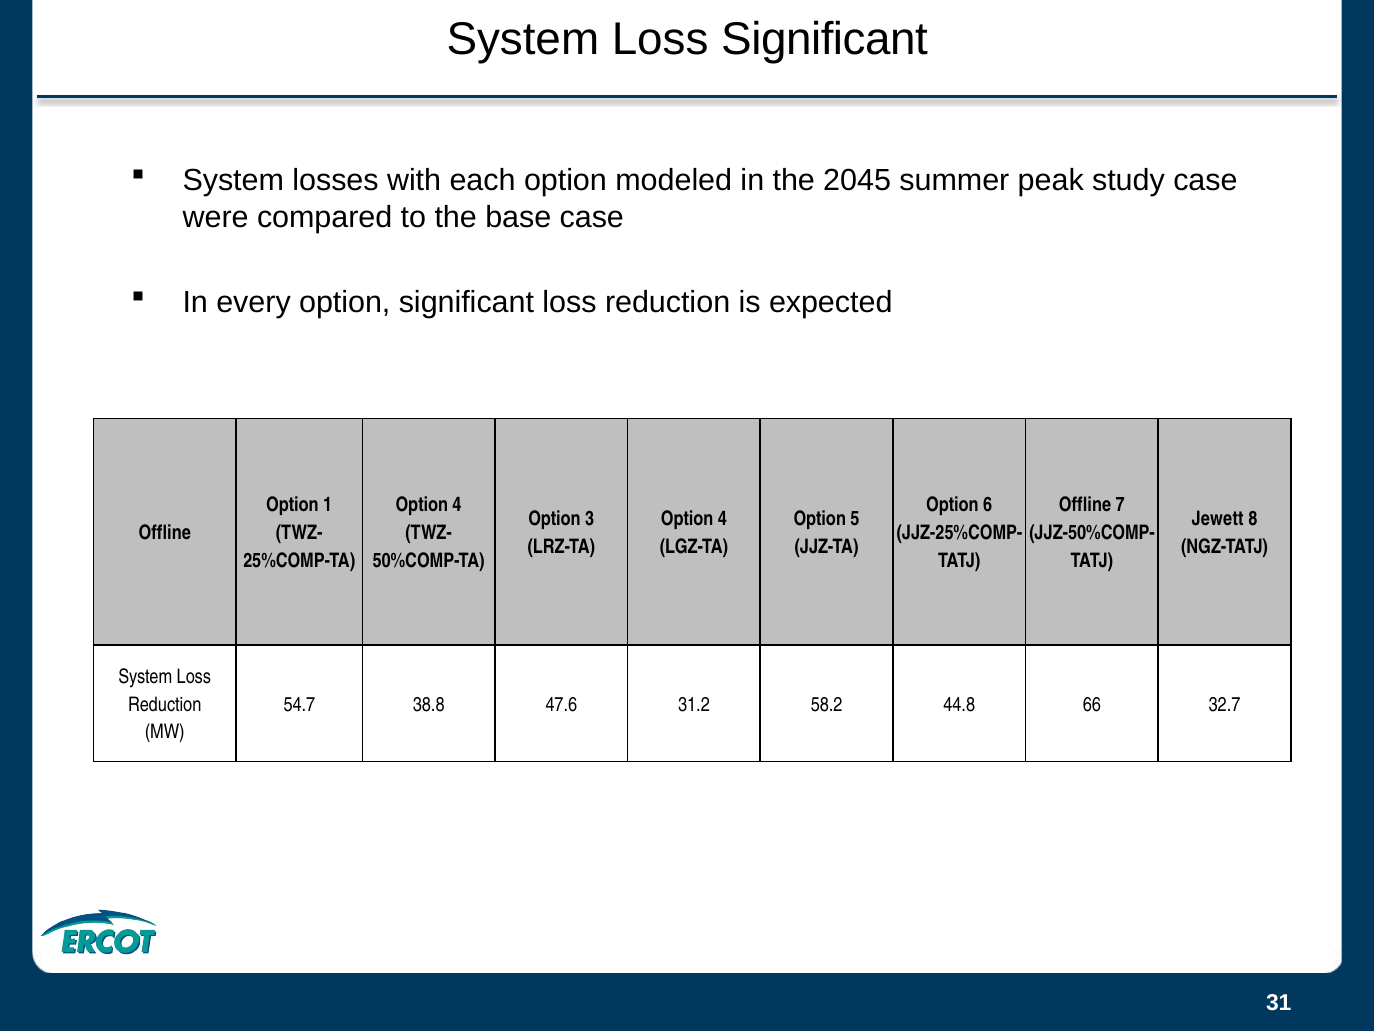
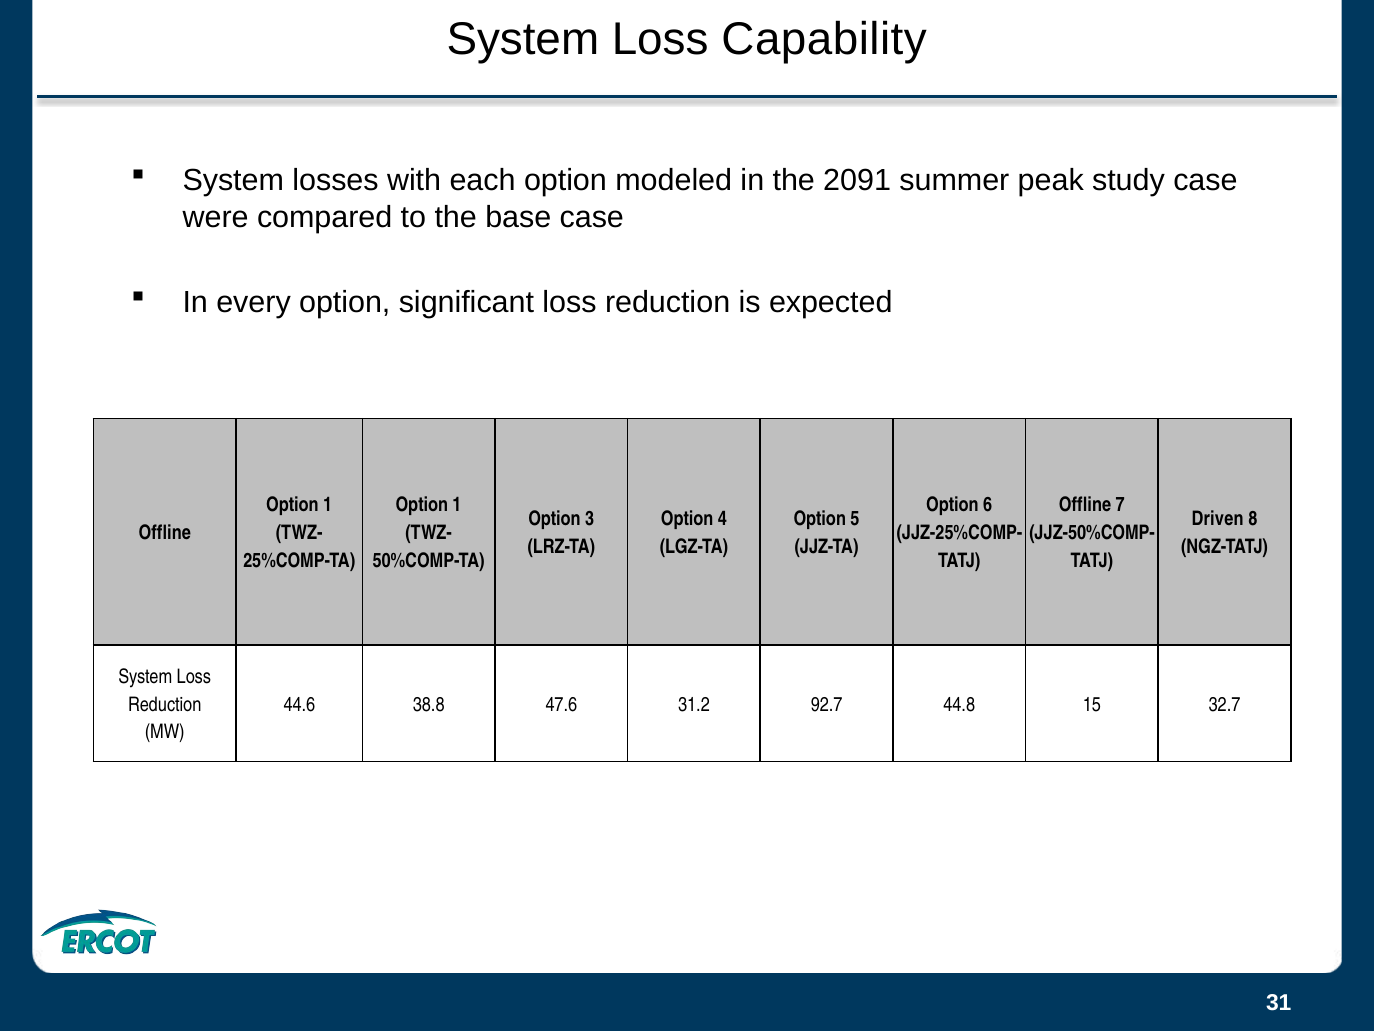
Loss Significant: Significant -> Capability (824, 39)
2045: 2045 -> 2091 (857, 180)
4: 4 -> 1 (457, 505)
Jewett: Jewett -> Driven (1218, 519)
54.7: 54.7 -> 44.6 (299, 704)
58.2: 58.2 -> 92.7 (827, 704)
66: 66 -> 15 (1092, 704)
